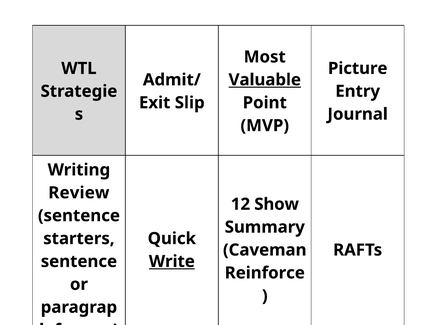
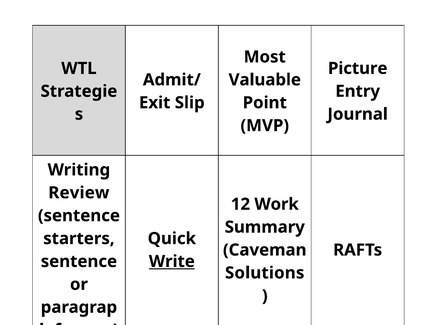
Valuable underline: present -> none (265, 80)
Show: Show -> Work (277, 204)
Reinforce: Reinforce -> Solutions (265, 273)
